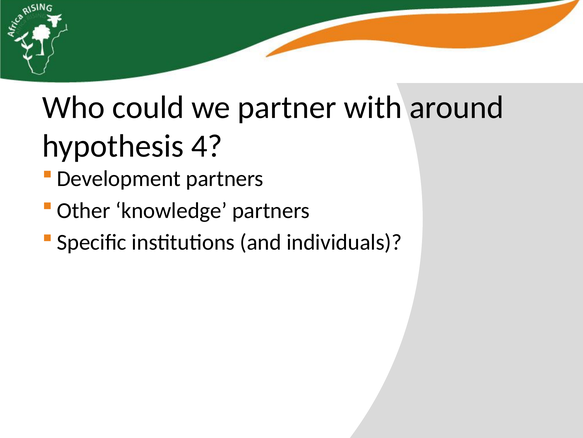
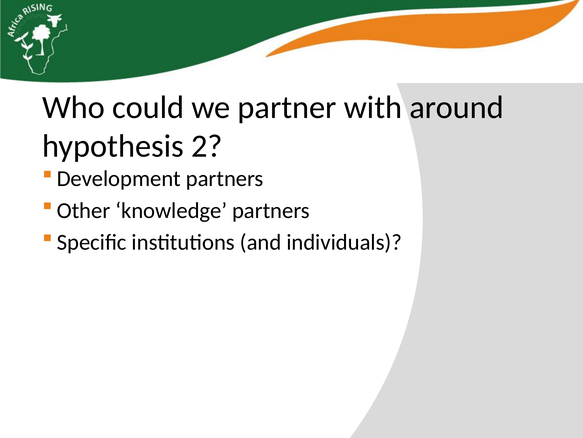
4: 4 -> 2 (207, 146)
